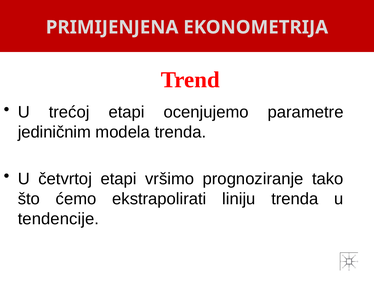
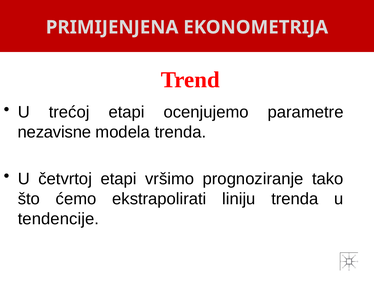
jediničnim: jediničnim -> nezavisne (54, 132)
